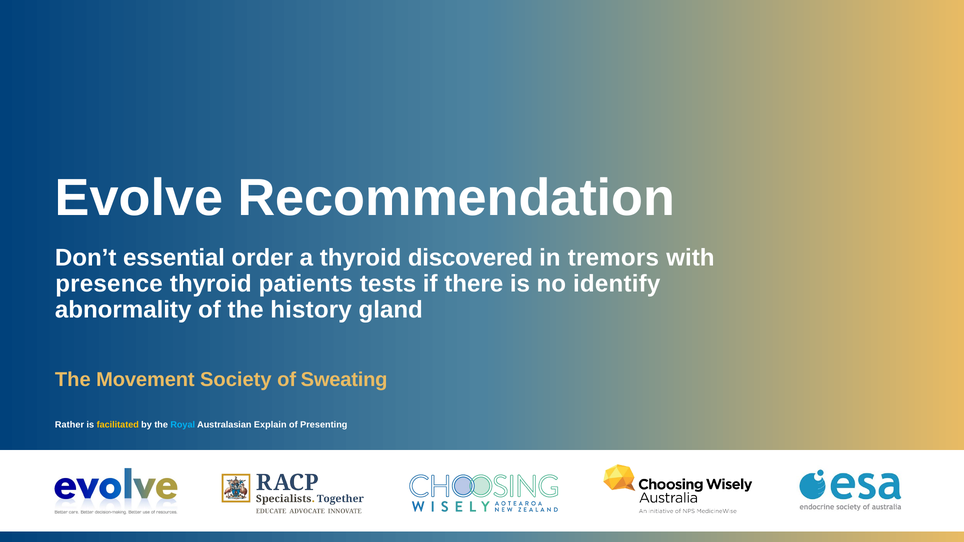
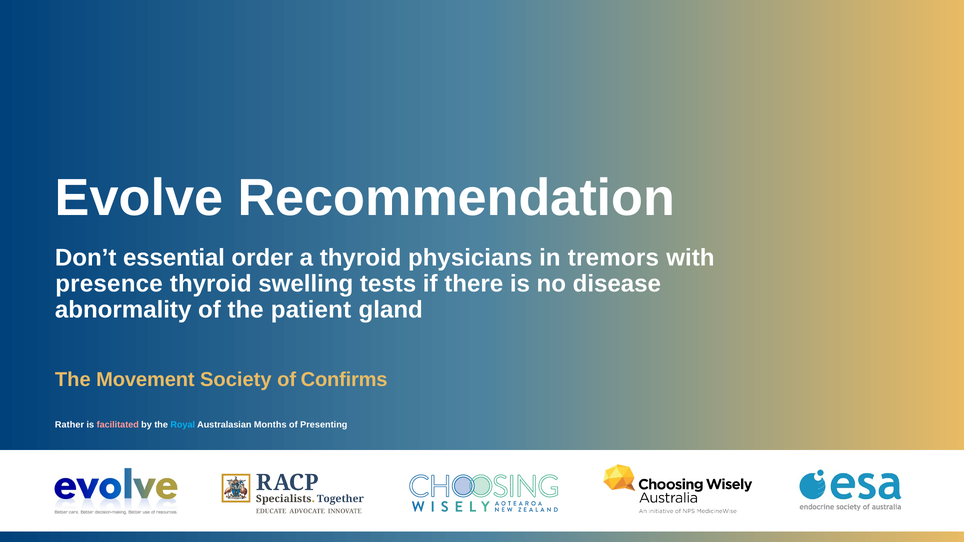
discovered: discovered -> physicians (470, 258)
patients: patients -> swelling (306, 284)
identify: identify -> disease (617, 284)
history: history -> patient (311, 310)
Sweating: Sweating -> Confirms (344, 380)
facilitated colour: yellow -> pink (118, 425)
Explain: Explain -> Months (270, 425)
